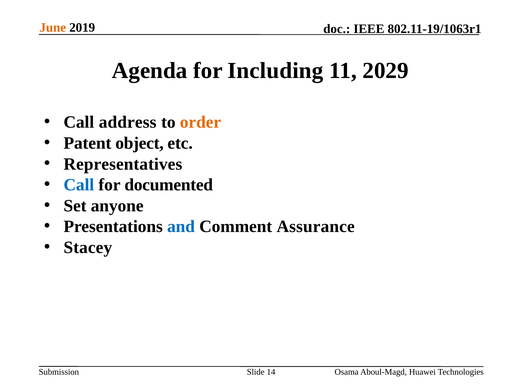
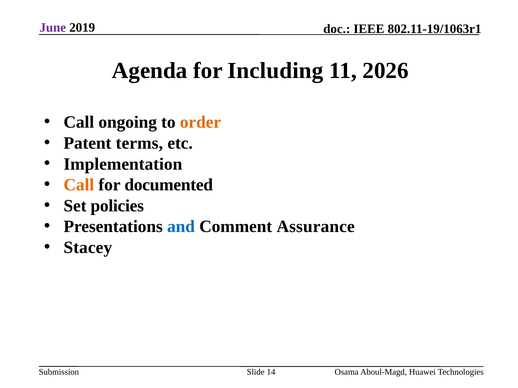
June colour: orange -> purple (53, 27)
2029: 2029 -> 2026 (386, 71)
address: address -> ongoing (128, 122)
object: object -> terms (139, 143)
Representatives: Representatives -> Implementation (123, 164)
Call colour: blue -> orange (79, 185)
anyone: anyone -> policies (117, 206)
